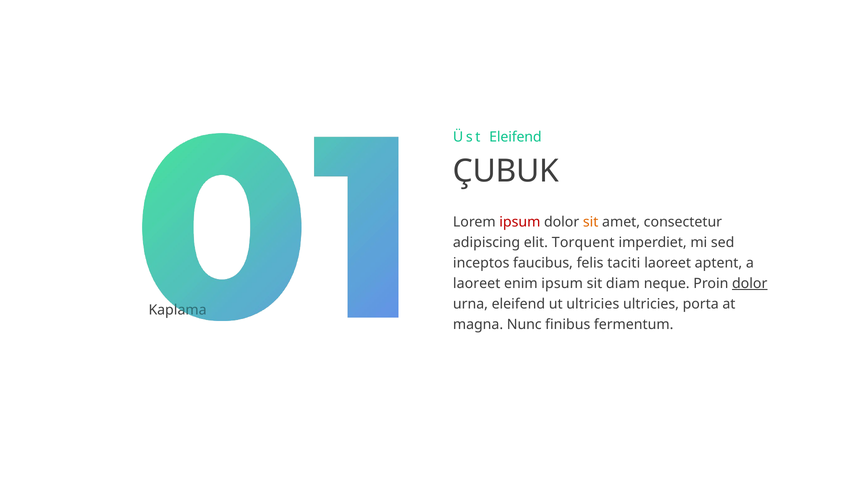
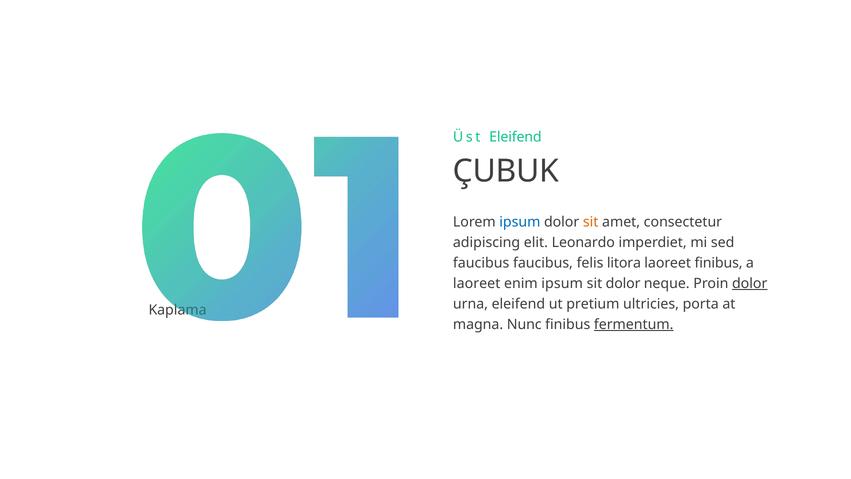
ipsum colour: red -> blue (520, 222)
Torquent: Torquent -> Leonardo (583, 243)
inceptos: inceptos -> faucibus (481, 263)
taciti: taciti -> litora (624, 263)
laoreet aptent: aptent -> finibus (719, 263)
sit diam: diam -> dolor (623, 283)
ut ultricies: ultricies -> pretium (593, 304)
fermentum underline: none -> present (634, 324)
